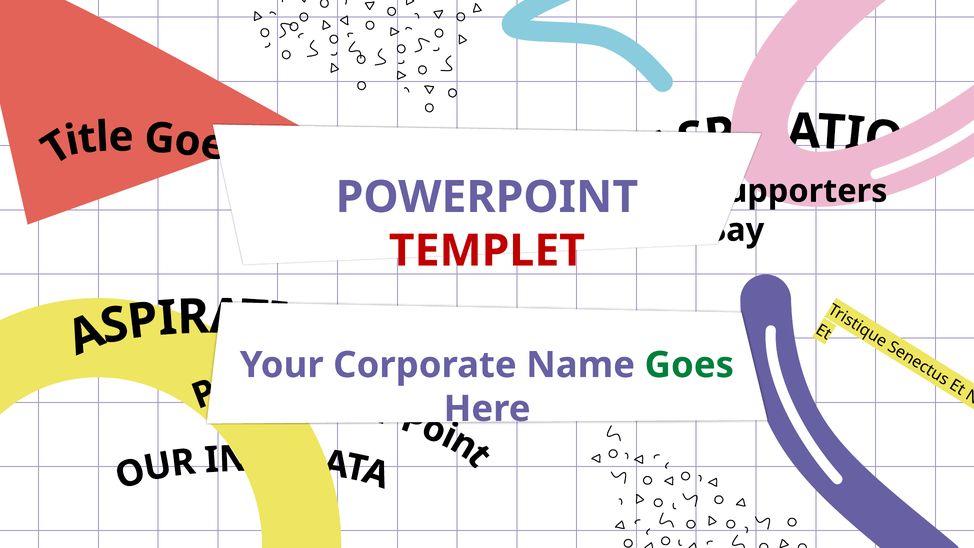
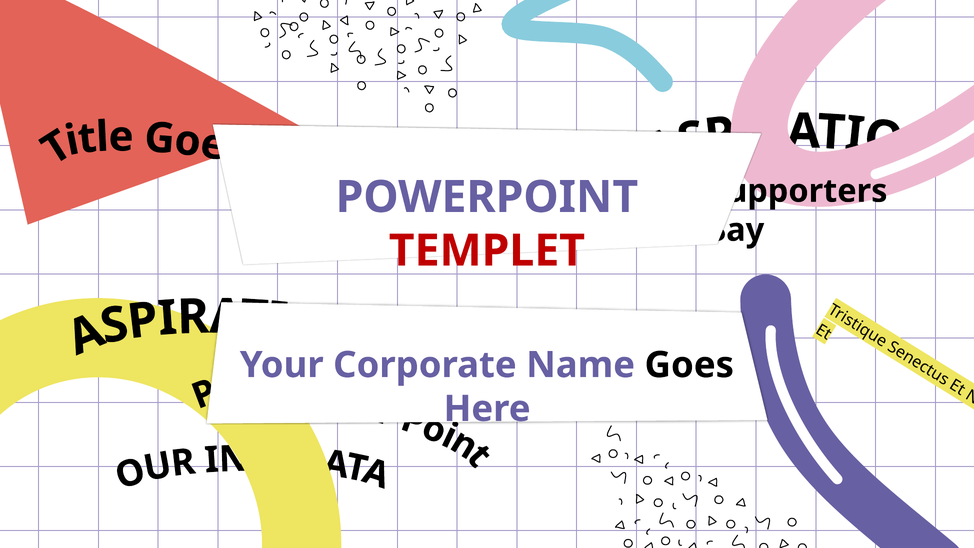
Goes colour: green -> black (689, 365)
